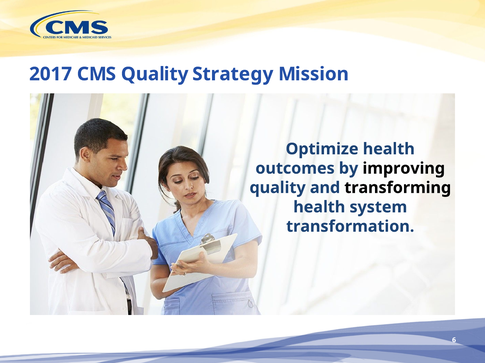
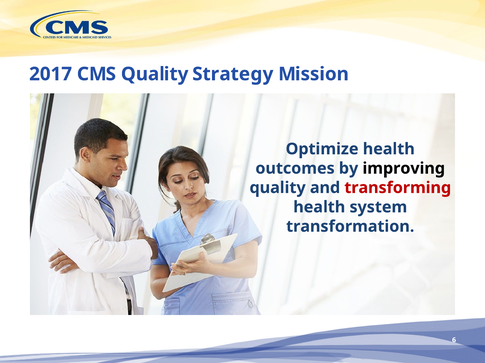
transforming colour: black -> red (398, 188)
